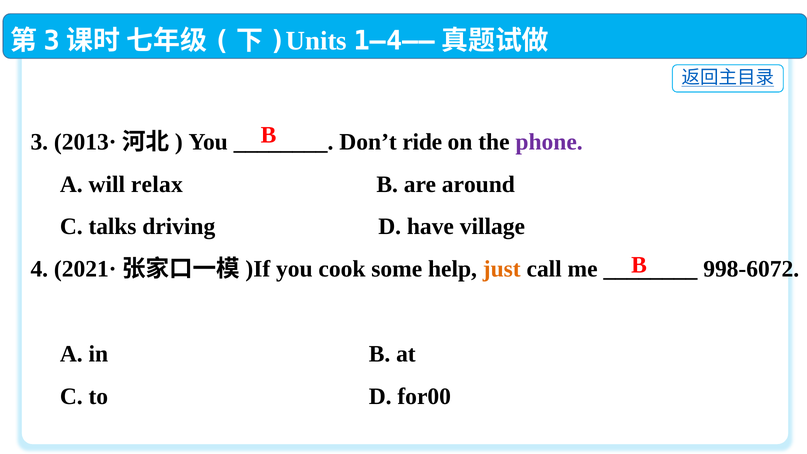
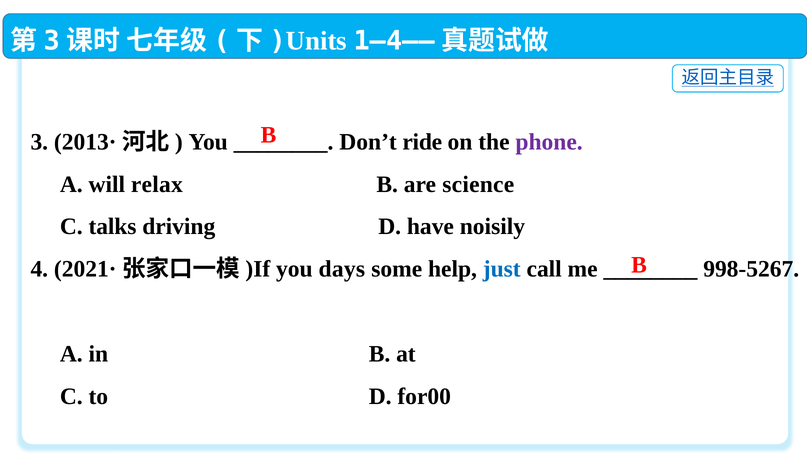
around: around -> science (478, 184)
village: village -> noisily (492, 227)
cook: cook -> days (342, 269)
just colour: orange -> blue (502, 269)
998-6072: 998-6072 -> 998-5267 (751, 269)
